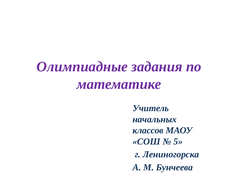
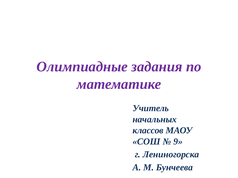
5: 5 -> 9 (178, 142)
